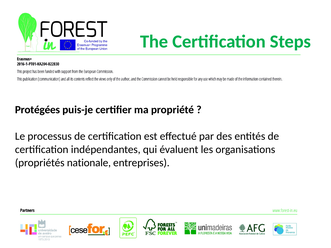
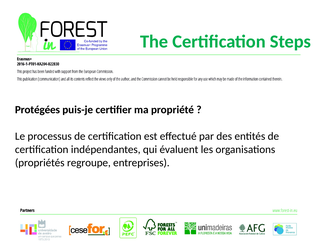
nationale: nationale -> regroupe (89, 163)
